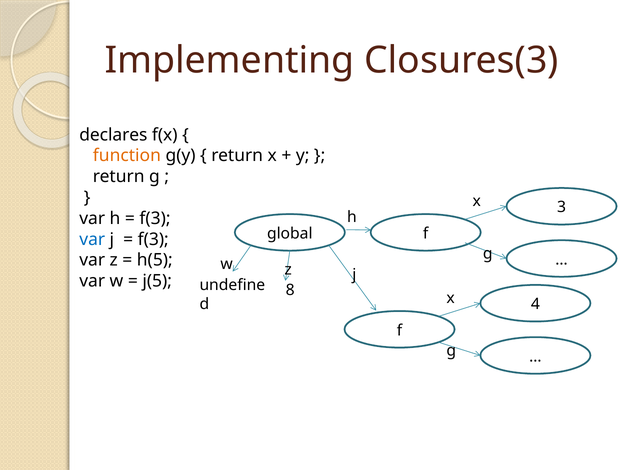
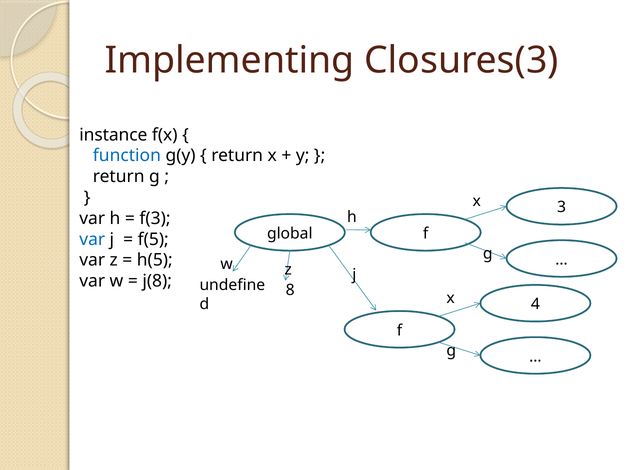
declares: declares -> instance (113, 135)
function colour: orange -> blue (127, 156)
f(3: f(3 -> f(5 (153, 239)
j(5: j(5 -> j(8 (157, 281)
